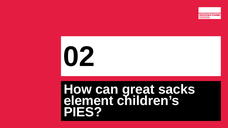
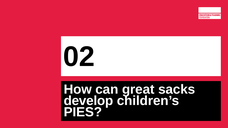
element: element -> develop (88, 101)
